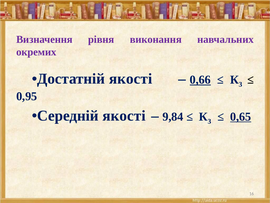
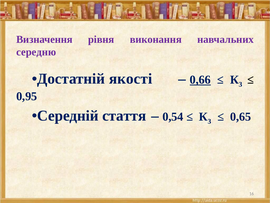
окремих: окремих -> середню (36, 52)
Середній якості: якості -> стаття (124, 115)
9,84: 9,84 -> 0,54 (173, 116)
0,65 underline: present -> none (241, 116)
